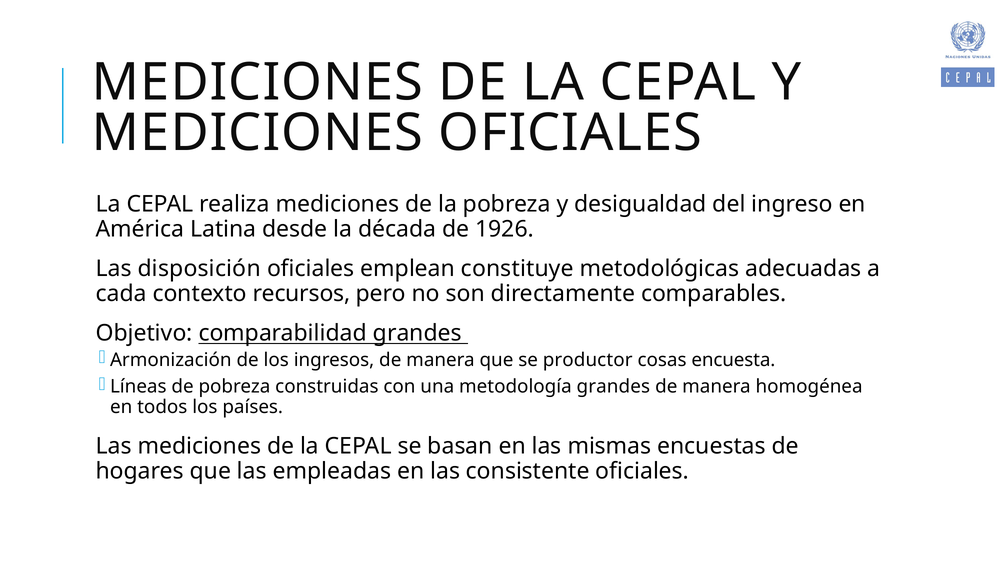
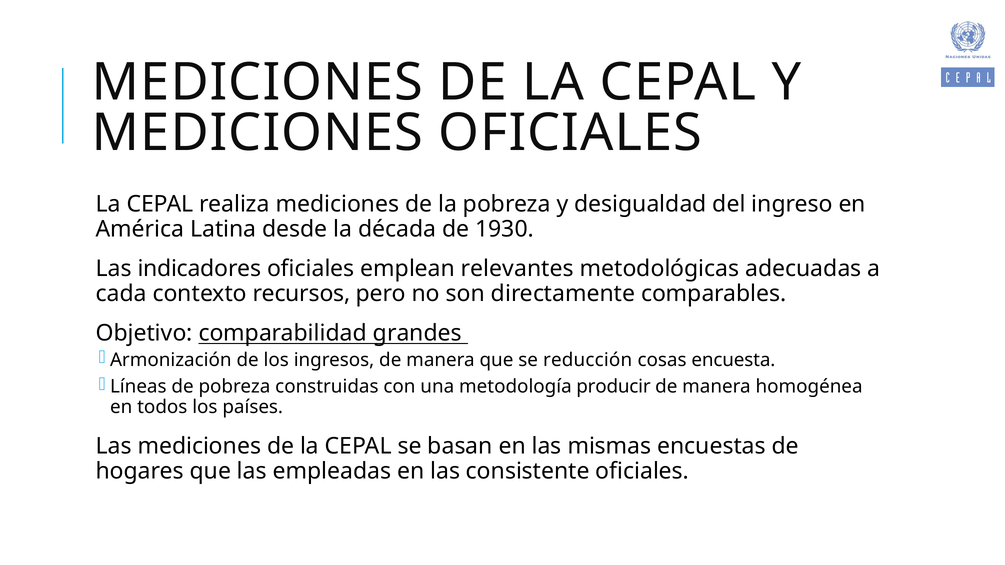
1926: 1926 -> 1930 (505, 229)
disposición: disposición -> indicadores (199, 269)
constituye: constituye -> relevantes (517, 269)
productor: productor -> reducción (588, 360)
metodología grandes: grandes -> producir (613, 387)
